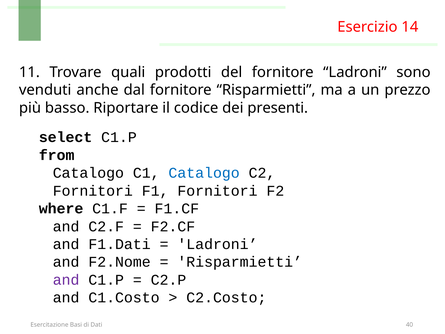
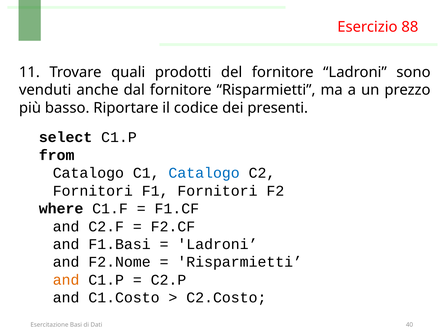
14: 14 -> 88 (410, 27)
F1.Dati: F1.Dati -> F1.Basi (120, 244)
and colour: purple -> orange (66, 280)
